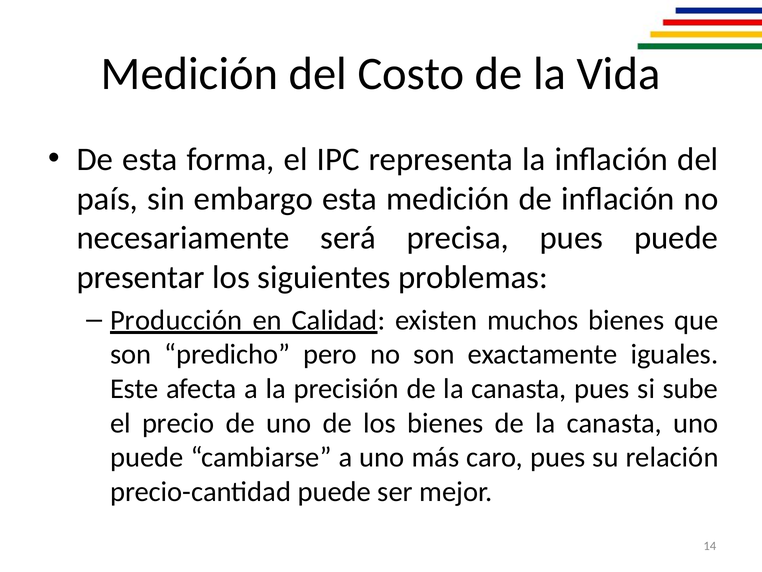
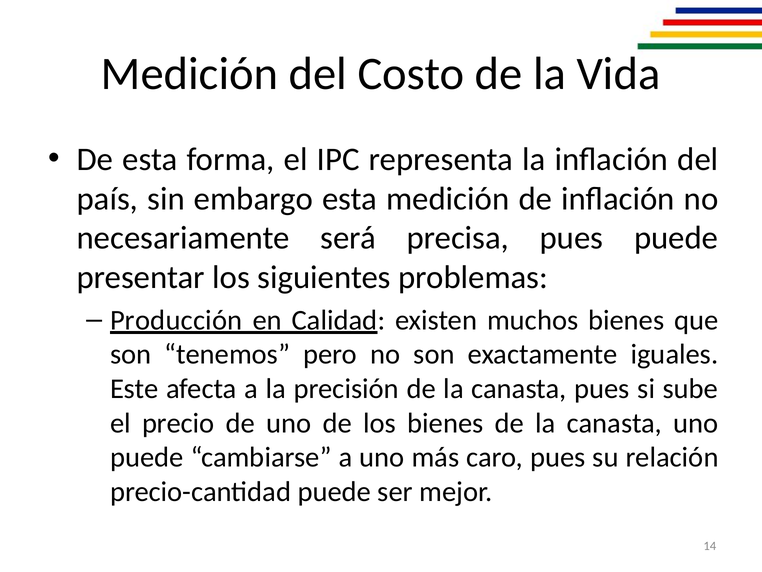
predicho: predicho -> tenemos (227, 354)
